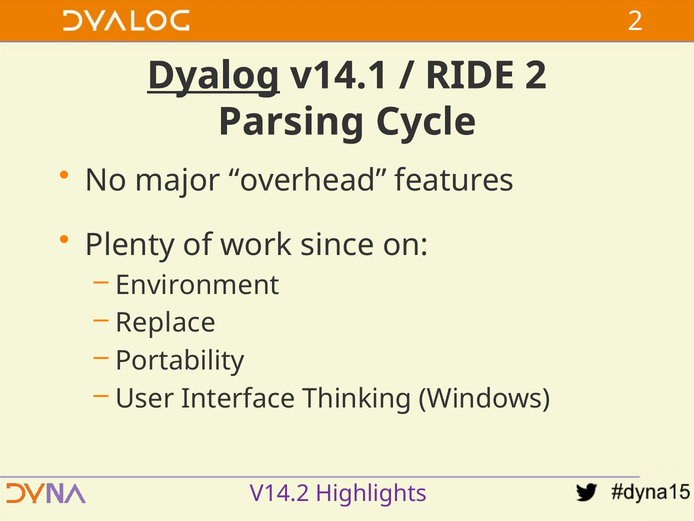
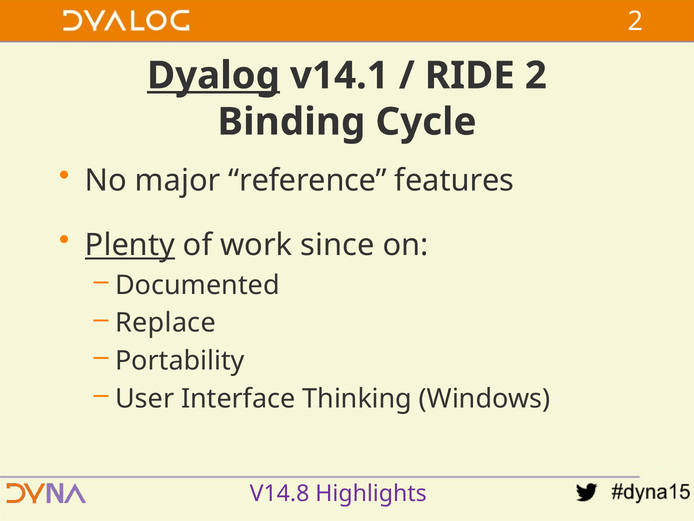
Parsing: Parsing -> Binding (291, 122)
overhead: overhead -> reference (308, 180)
Plenty underline: none -> present (130, 245)
Environment: Environment -> Documented (197, 285)
V14.2: V14.2 -> V14.8 (280, 493)
